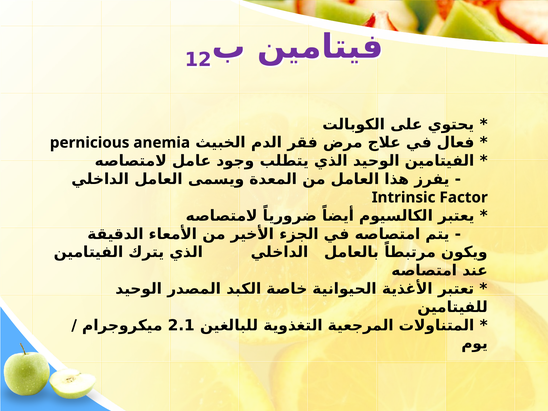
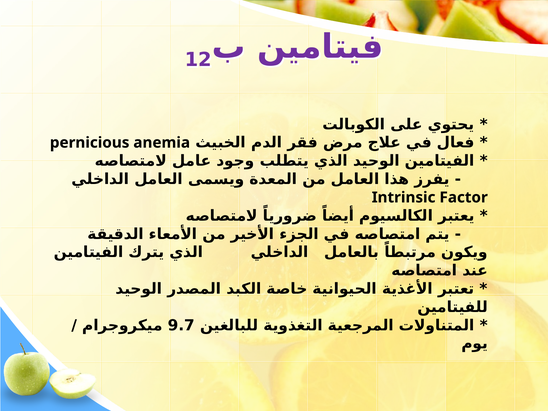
2.1: 2.1 -> 9.7 (181, 325)
